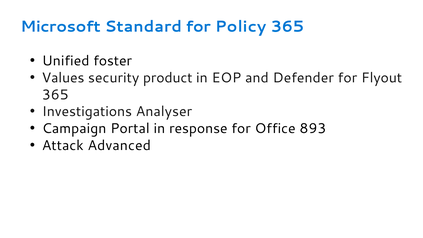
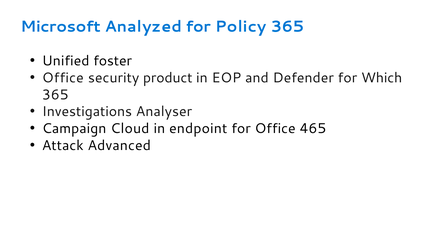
Standard: Standard -> Analyzed (143, 26)
Values: Values -> Office (63, 78)
Flyout: Flyout -> Which (382, 78)
Portal: Portal -> Cloud (130, 129)
response: response -> endpoint (198, 129)
893: 893 -> 465 (313, 129)
